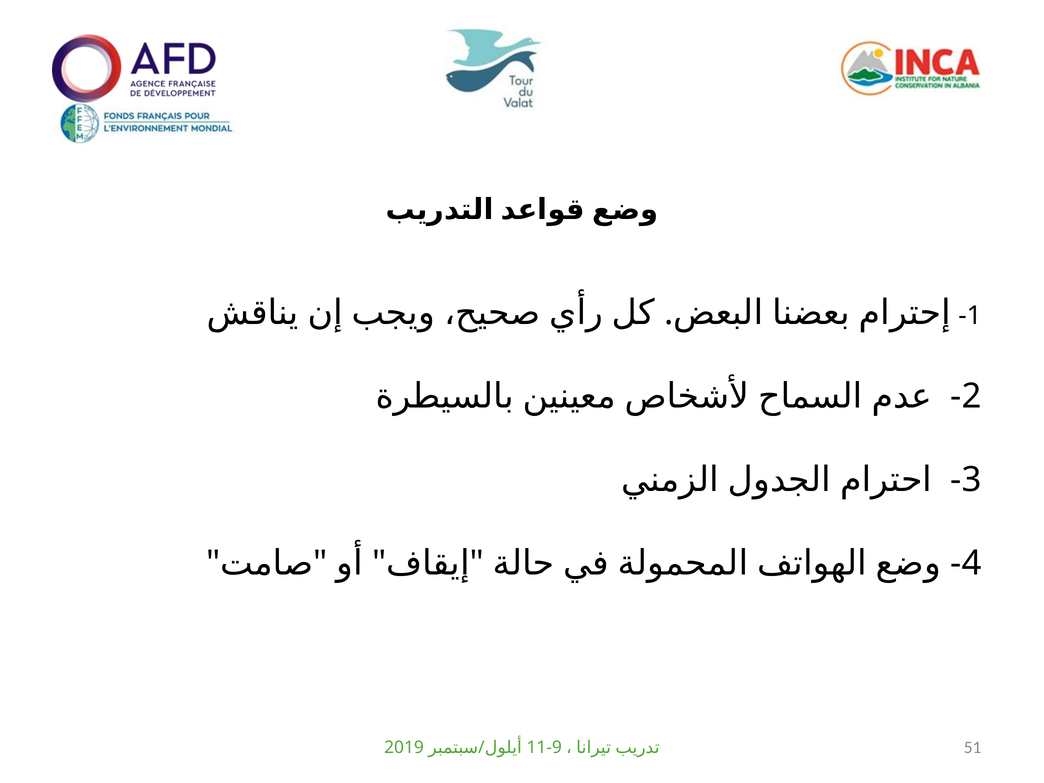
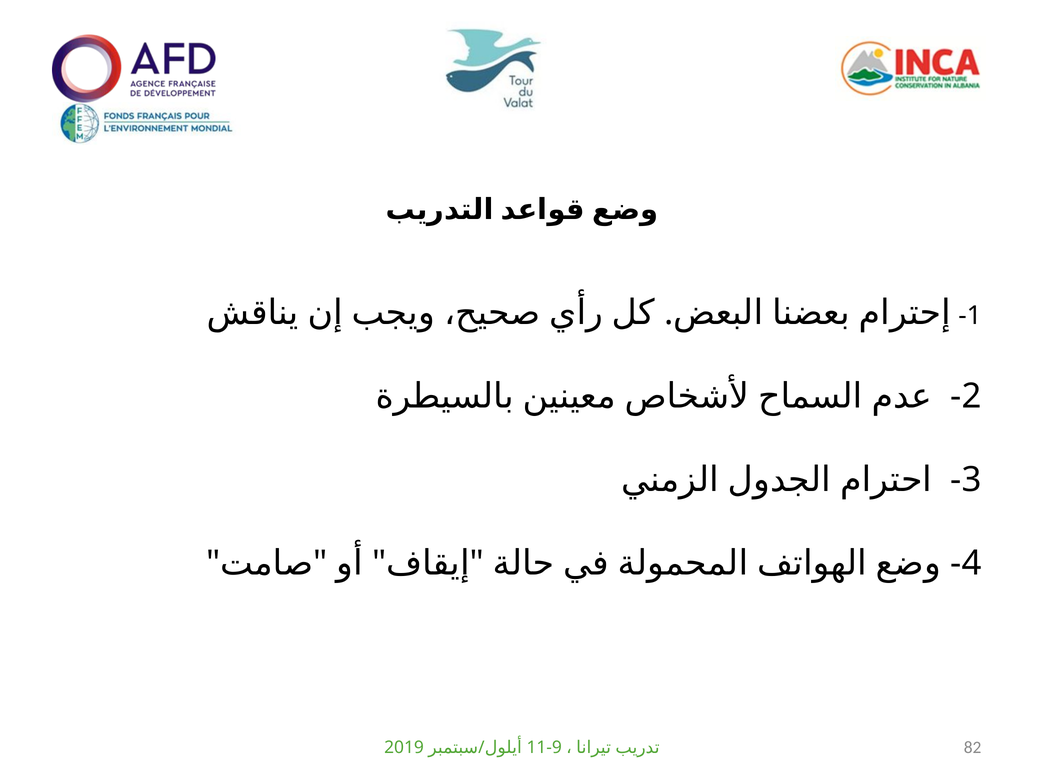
51: 51 -> 82 (973, 748)
